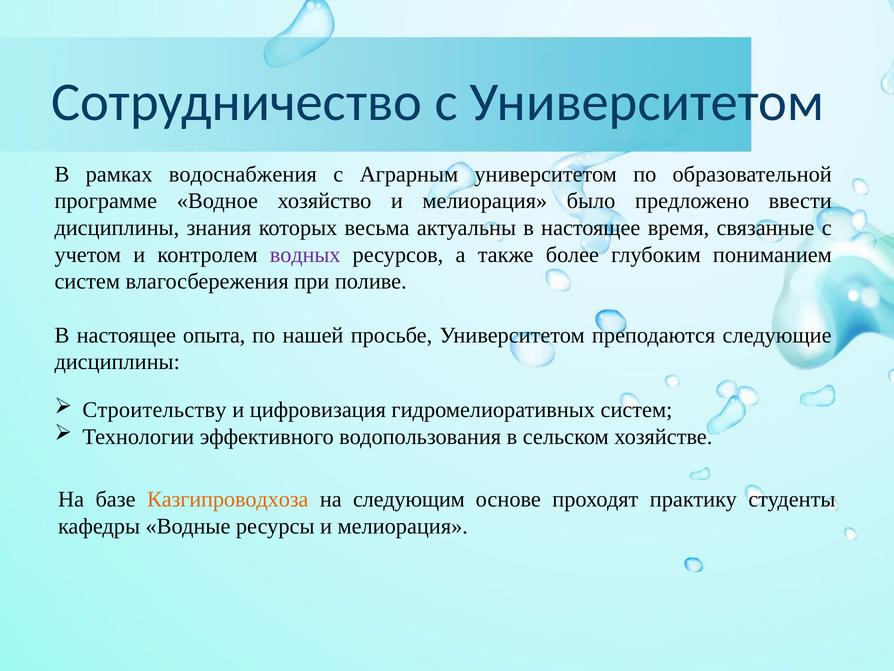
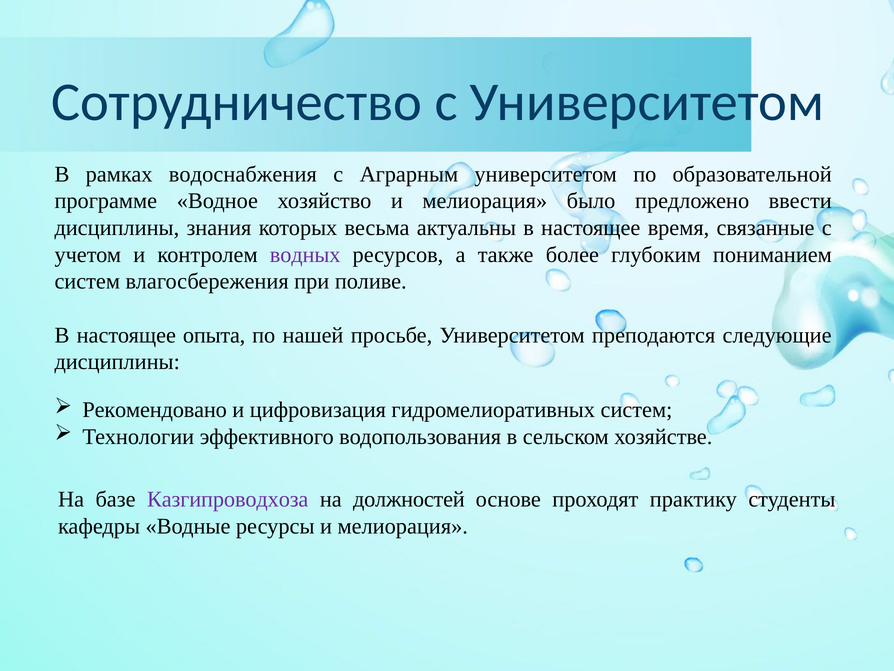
Строительству: Строительству -> Рекомендовано (155, 409)
Казгипроводхоза colour: orange -> purple (228, 499)
следующим: следующим -> должностей (409, 499)
